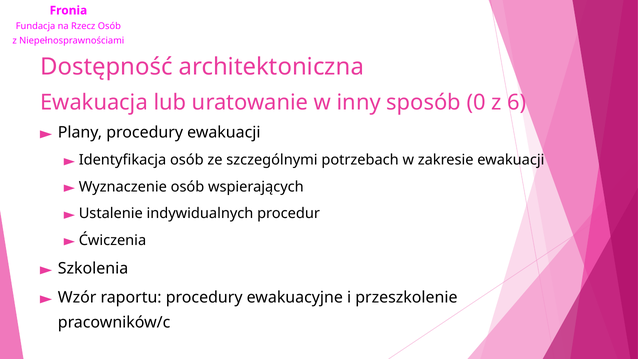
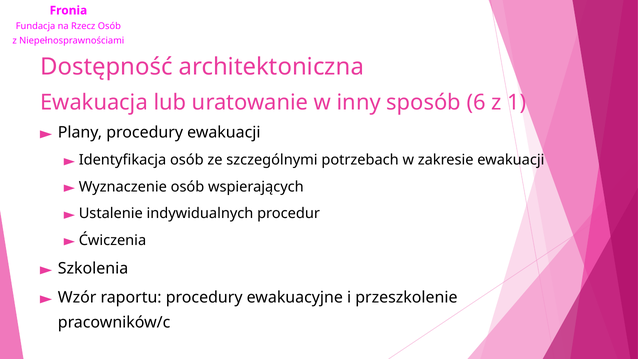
0: 0 -> 6 (476, 102)
6: 6 -> 1 (517, 102)
